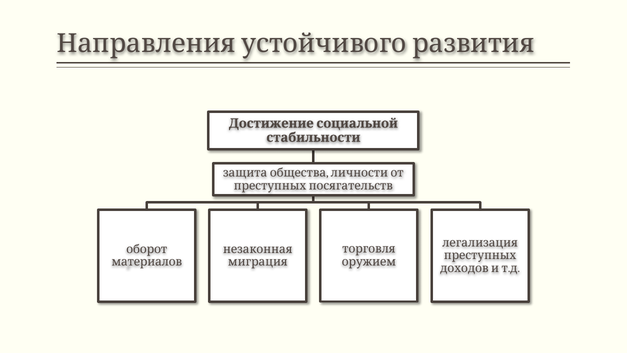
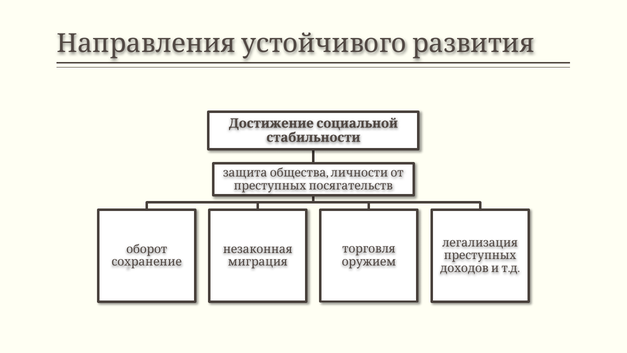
материалов: материалов -> сохранение (147, 262)
